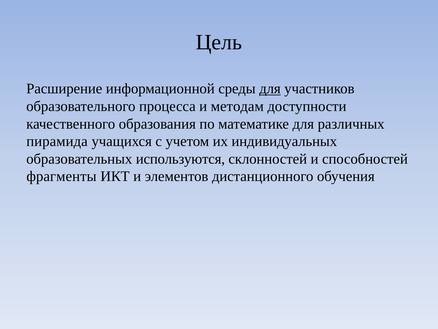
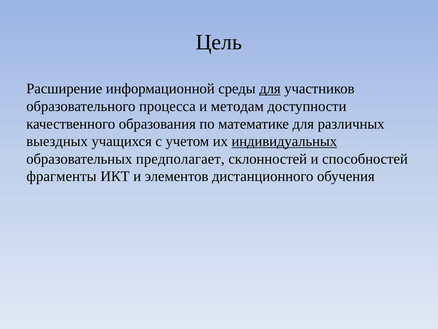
пирамида: пирамида -> выездных (57, 141)
индивидуальных underline: none -> present (284, 141)
используются: используются -> предполагает (180, 159)
